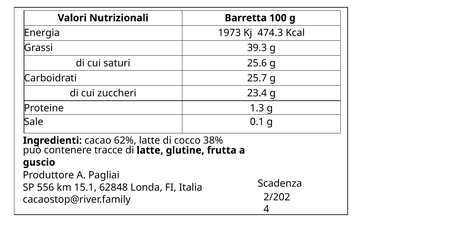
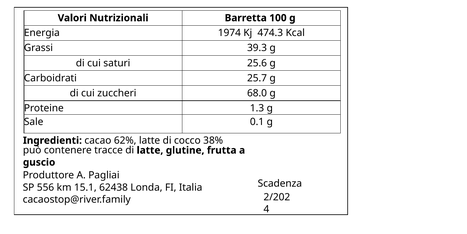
1973: 1973 -> 1974 (229, 33)
23.4: 23.4 -> 68.0 (257, 93)
62848: 62848 -> 62438 (114, 187)
